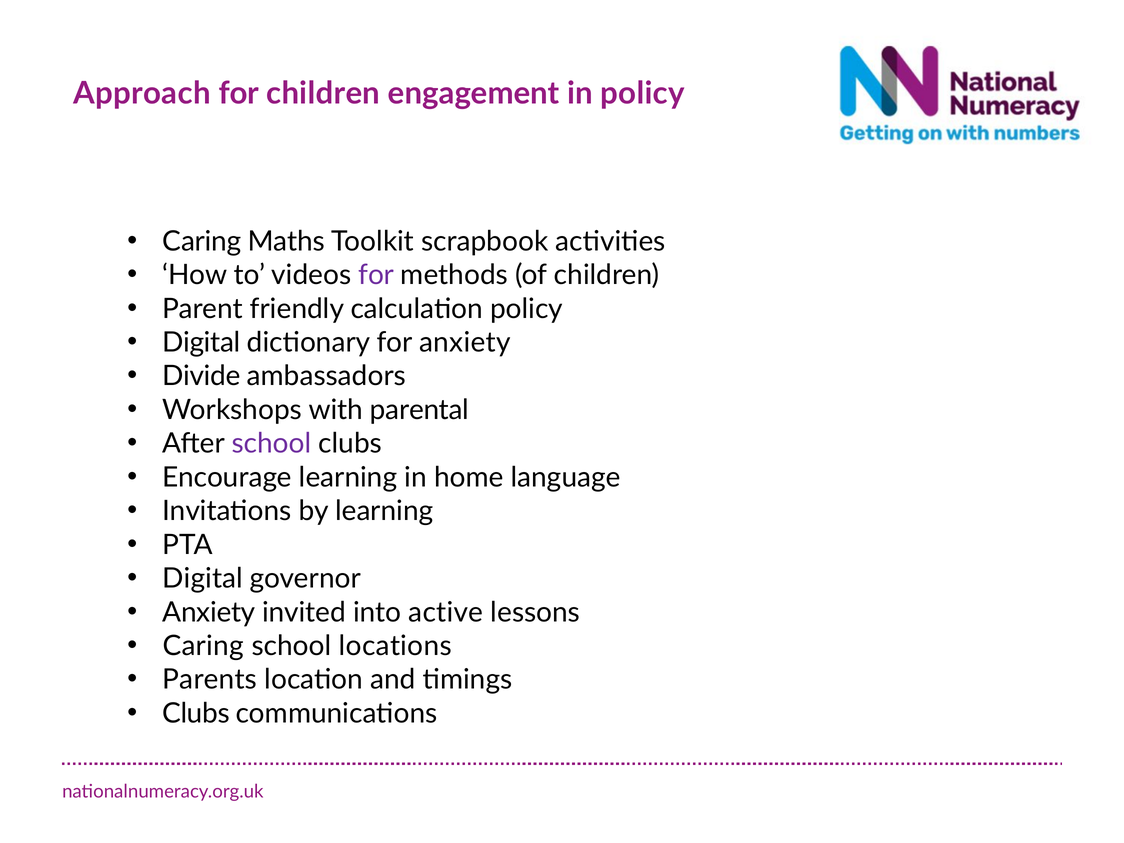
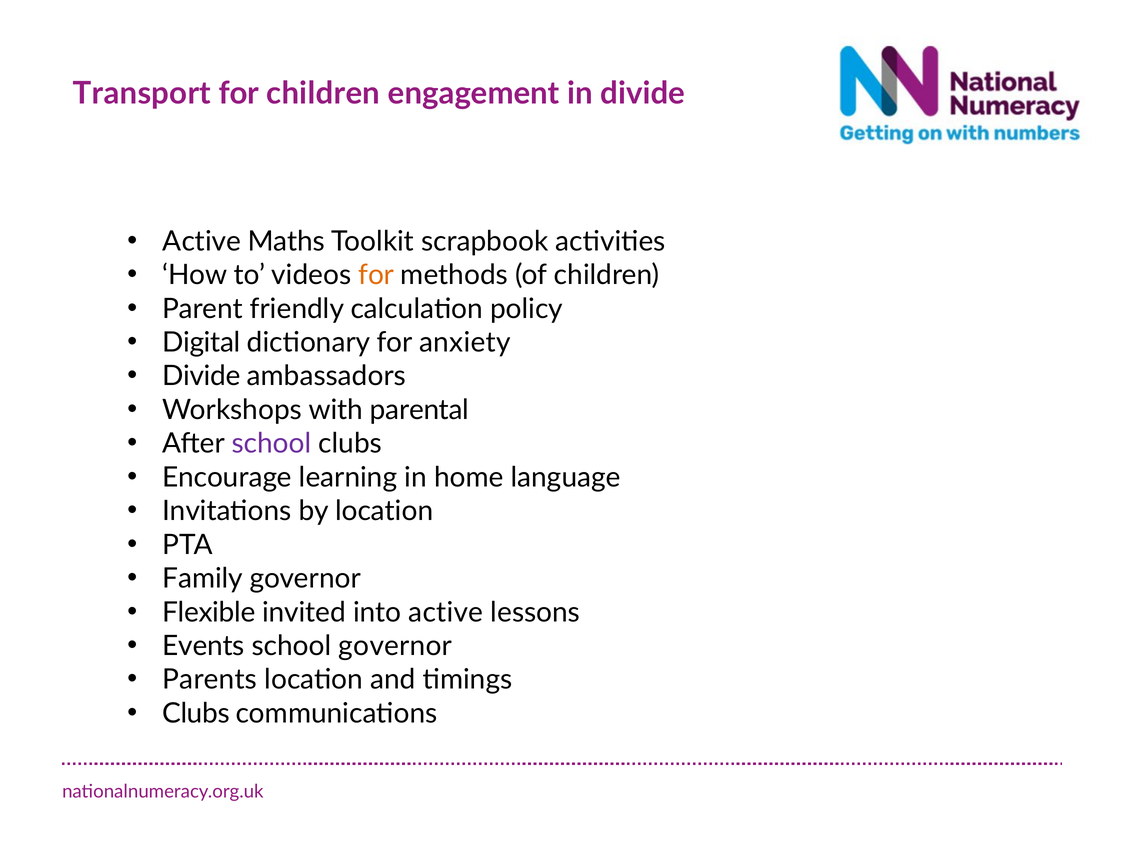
Approach: Approach -> Transport (142, 93)
in policy: policy -> divide (643, 93)
Caring: Caring -> Active (202, 241)
for colour: purple -> orange (376, 275)
by learning: learning -> location (384, 511)
Digital: Digital -> Family (203, 579)
Anxiety: Anxiety -> Flexible (209, 612)
Caring: Caring -> Events (204, 646)
school locations: locations -> governor (395, 646)
